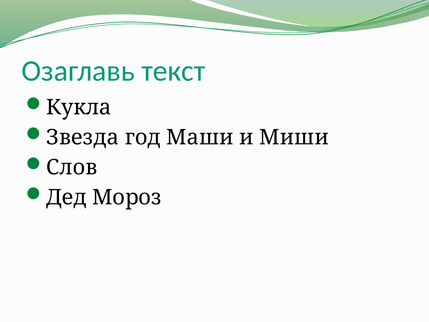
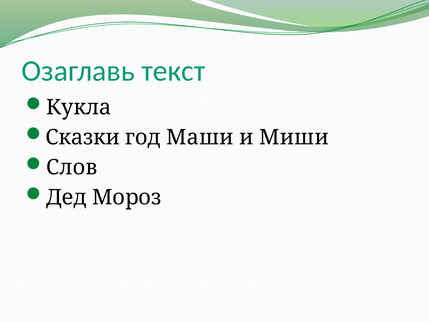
Звезда: Звезда -> Сказки (83, 137)
